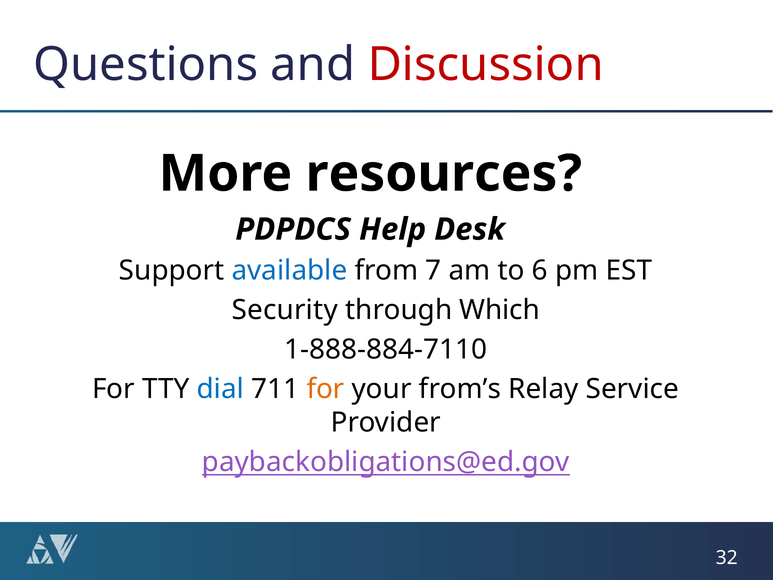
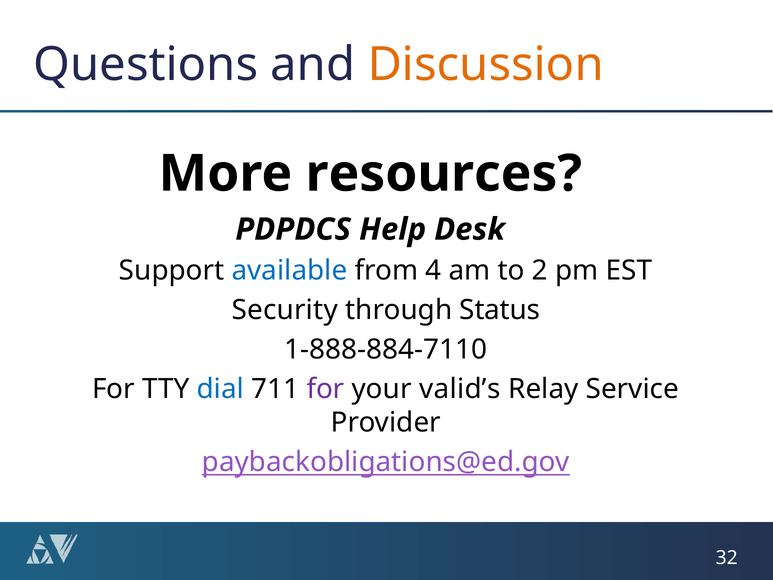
Discussion colour: red -> orange (486, 64)
7: 7 -> 4 (433, 271)
6: 6 -> 2 (540, 271)
Which: Which -> Status (500, 310)
for colour: orange -> purple (326, 389)
from’s: from’s -> valid’s (460, 389)
